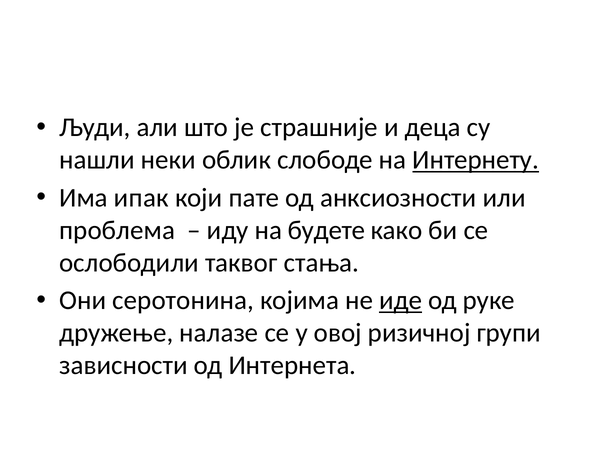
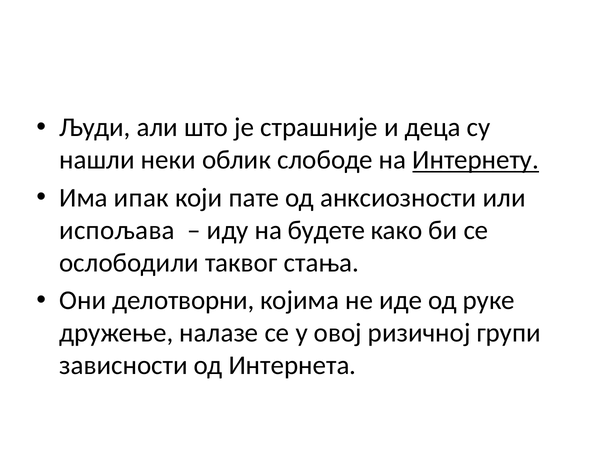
проблема: проблема -> испољава (117, 230)
серотонина: серотонина -> делотворни (183, 301)
иде underline: present -> none (401, 301)
